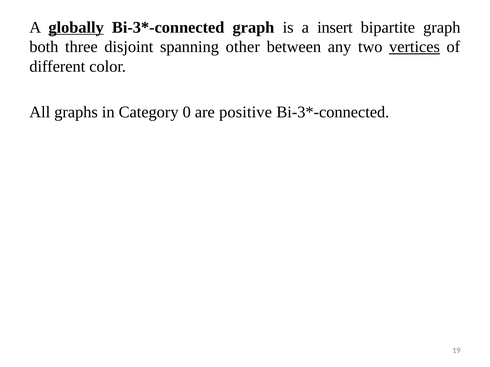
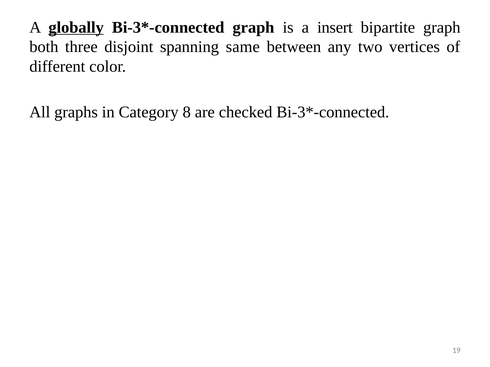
other: other -> same (243, 47)
vertices underline: present -> none (415, 47)
0: 0 -> 8 (187, 112)
positive: positive -> checked (246, 112)
